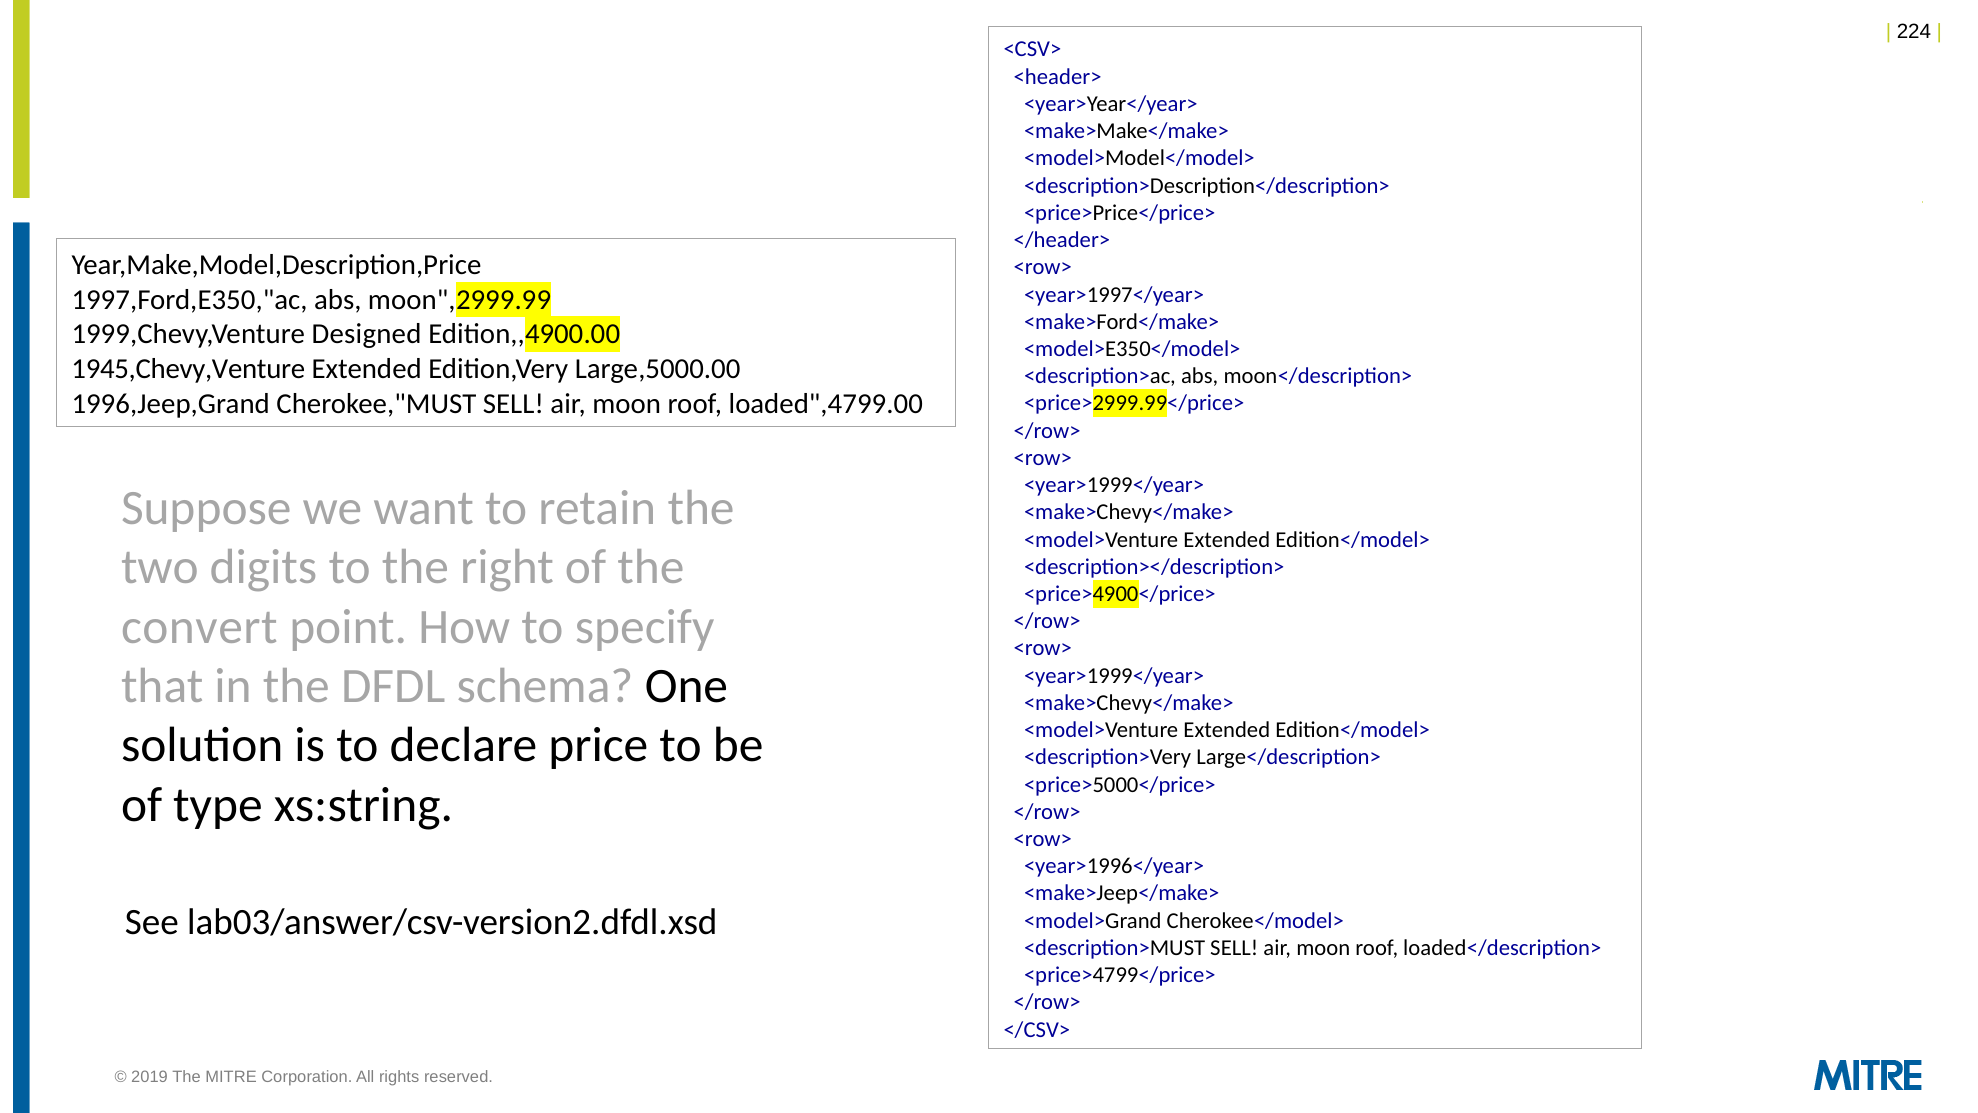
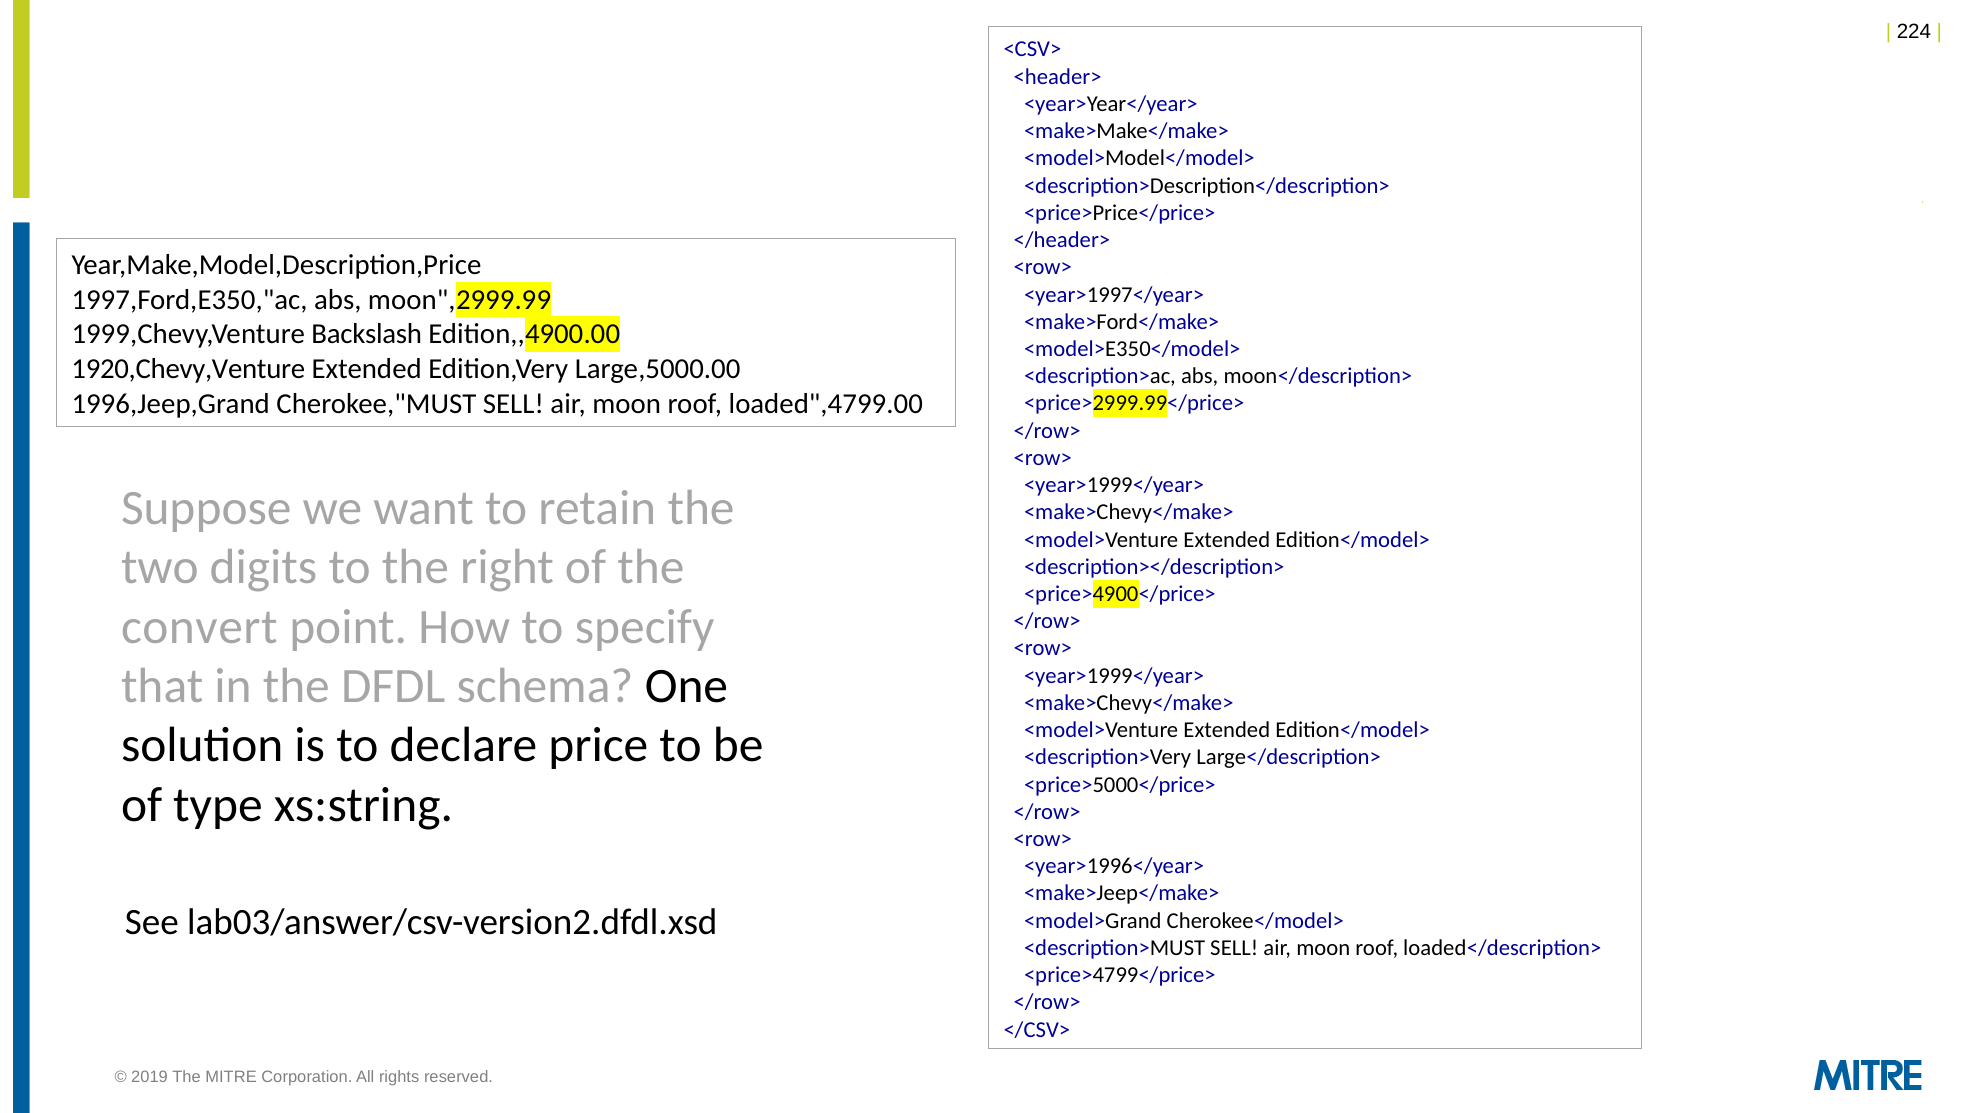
Designed: Designed -> Backslash (367, 334)
1945,Chevy,Venture: 1945,Chevy,Venture -> 1920,Chevy,Venture (188, 369)
